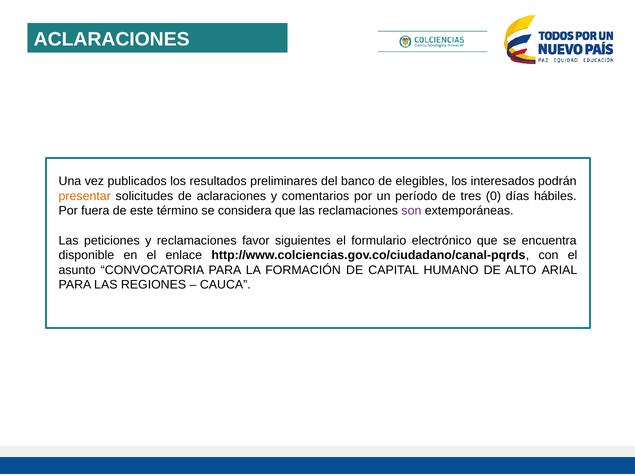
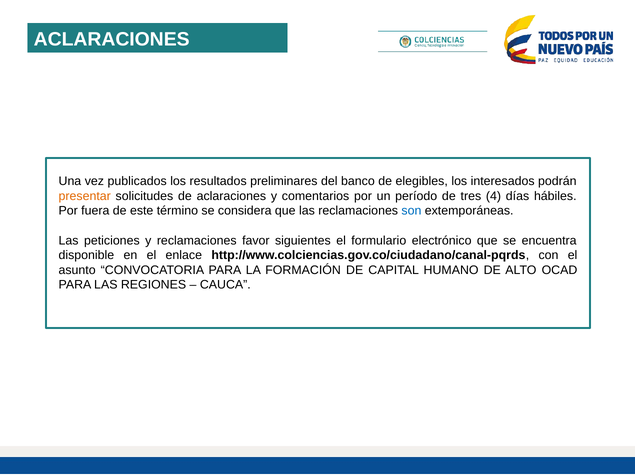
0: 0 -> 4 (494, 196)
son colour: purple -> blue (411, 211)
ARIAL: ARIAL -> OCAD (559, 270)
